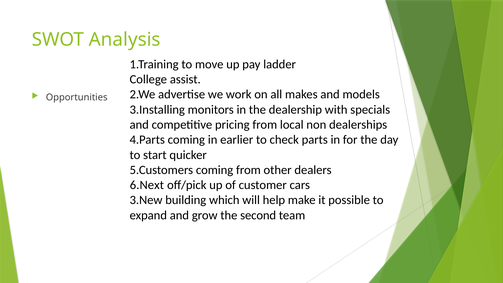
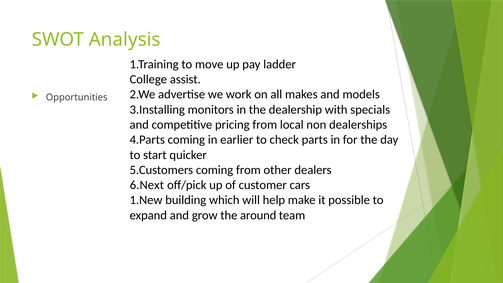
3.New: 3.New -> 1.New (146, 200)
second: second -> around (258, 215)
